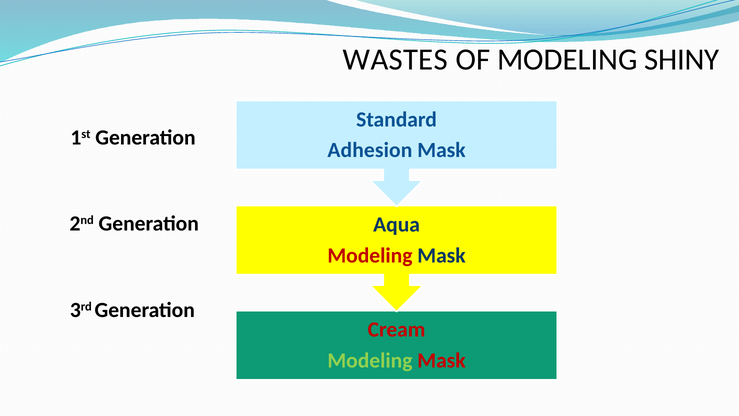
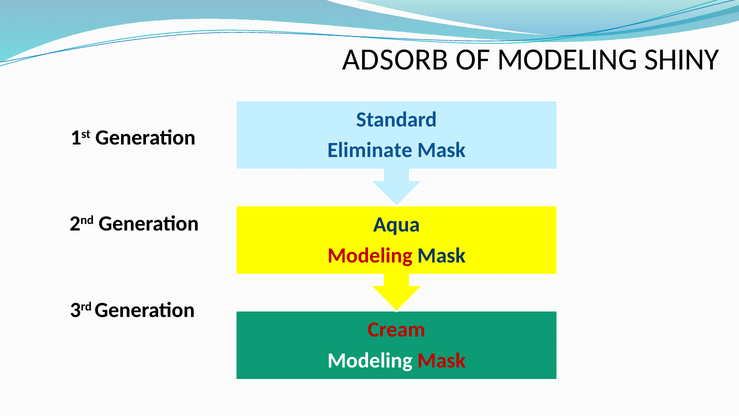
WASTES: WASTES -> ADSORB (395, 59)
Adhesion: Adhesion -> Eliminate (370, 150)
Modeling colour: light green -> white (370, 360)
